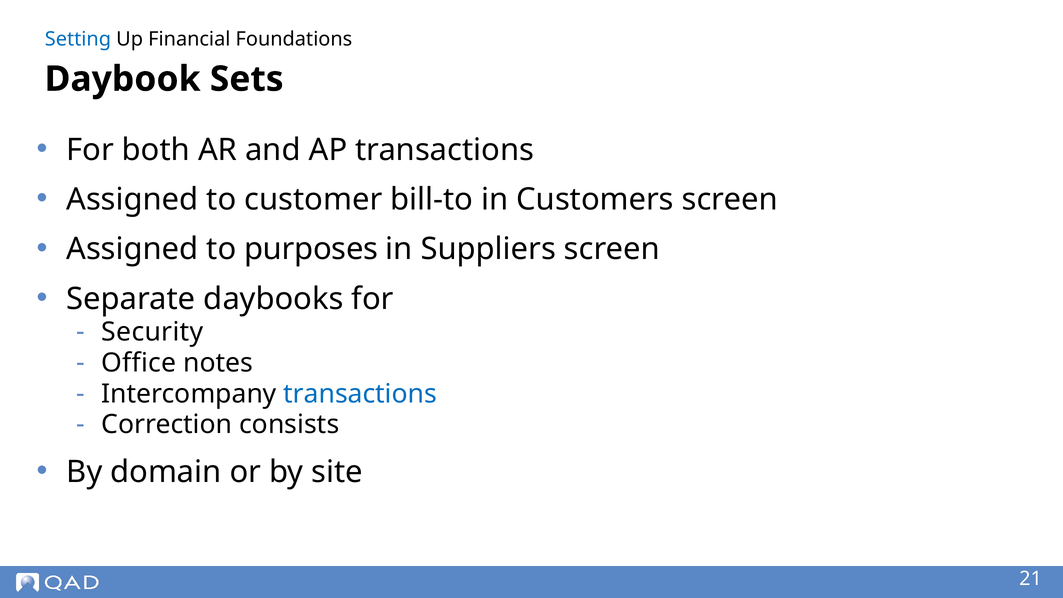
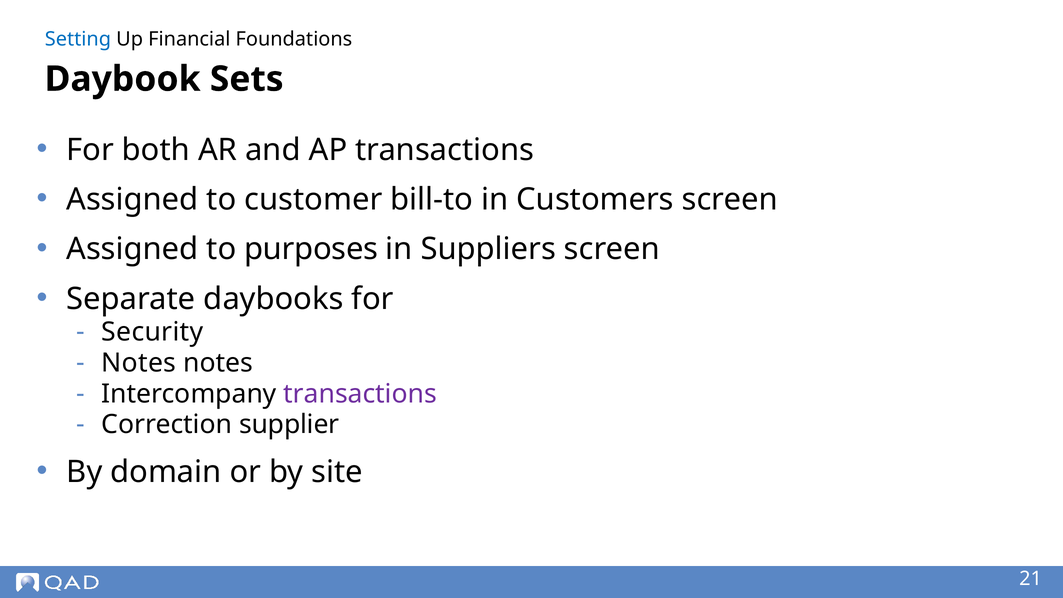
Office: Office -> Notes (139, 363)
transactions colour: blue -> purple (360, 394)
consists: consists -> supplier (289, 425)
